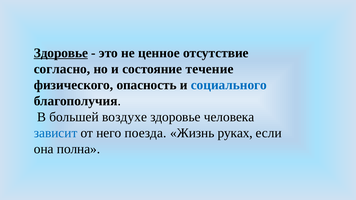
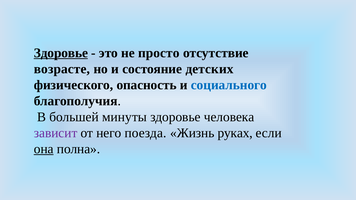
ценное: ценное -> просто (159, 53)
согласно: согласно -> возрасте (62, 69)
течение: течение -> детских (210, 69)
воздухе: воздухе -> минуты (125, 117)
зависит colour: blue -> purple (56, 133)
она underline: none -> present (44, 149)
